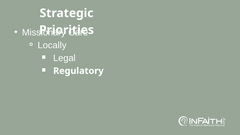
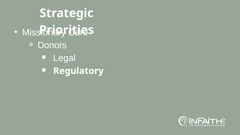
Locally: Locally -> Donors (52, 45)
